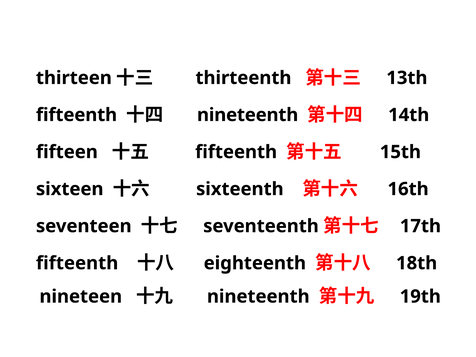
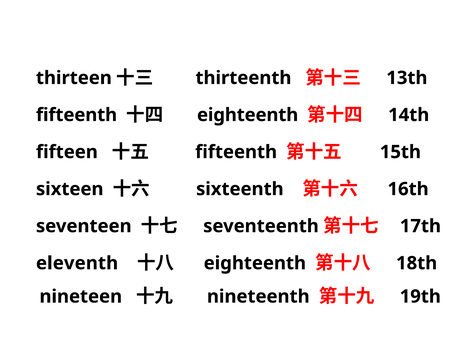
nineteenth: nineteenth -> eighteenth (248, 115)
fifteenth: fifteenth -> eleventh (77, 263)
